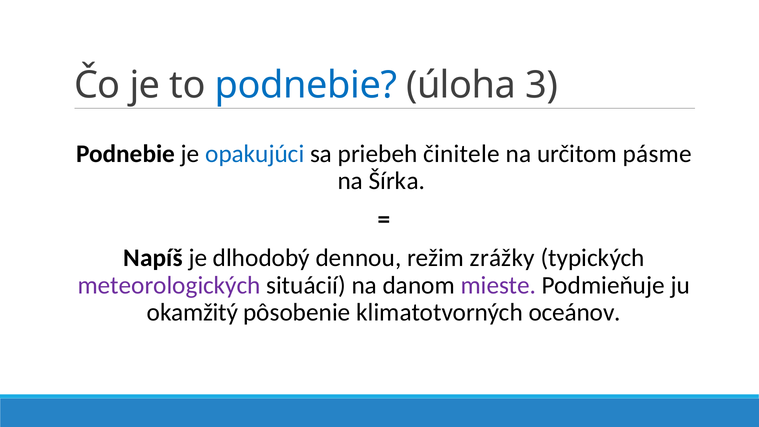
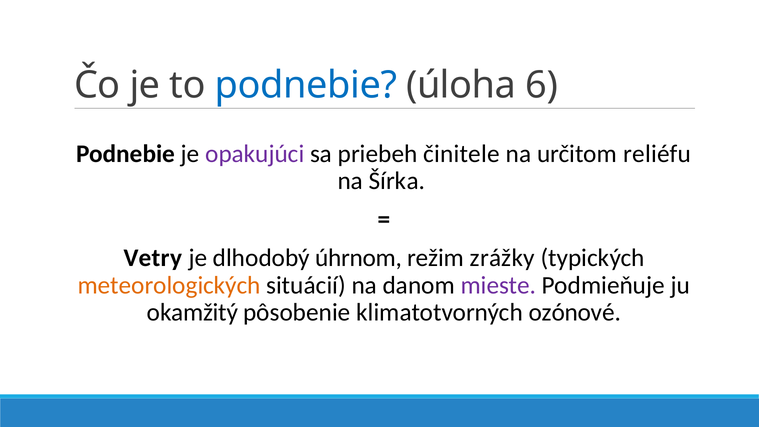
3: 3 -> 6 (542, 85)
opakujúci colour: blue -> purple (255, 154)
pásme: pásme -> reliéfu (657, 154)
Napíš: Napíš -> Vetry (153, 258)
dennou: dennou -> úhrnom (359, 258)
meteorologických colour: purple -> orange (169, 285)
oceánov: oceánov -> ozónové (575, 313)
